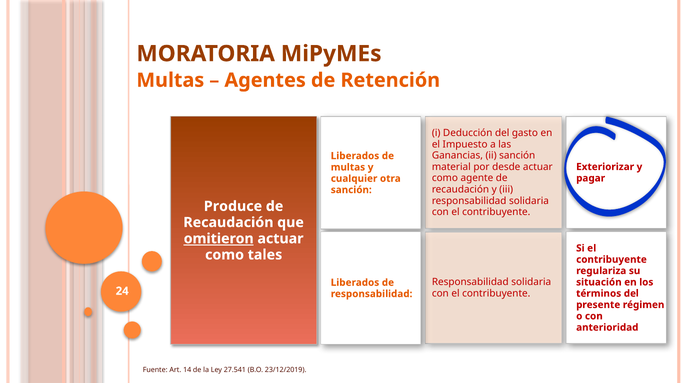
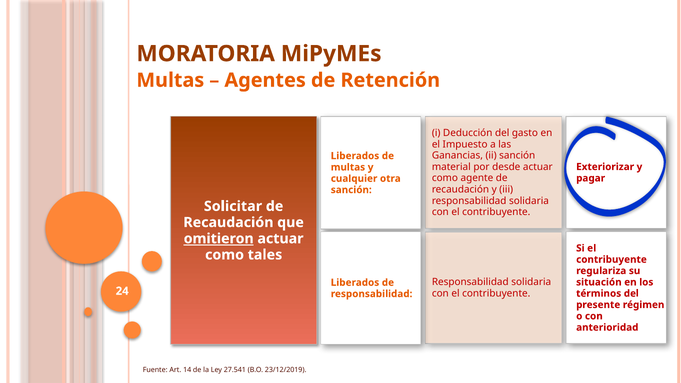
Produce: Produce -> Solicitar (233, 206)
